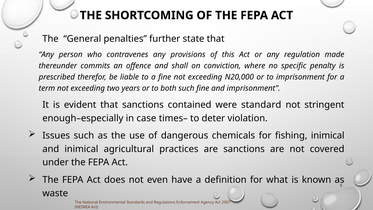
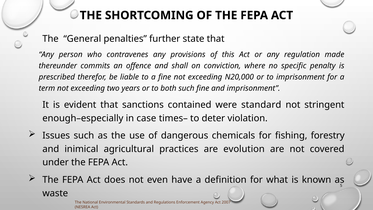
fishing inimical: inimical -> forestry (328, 135)
are sanctions: sanctions -> evolution (244, 149)
